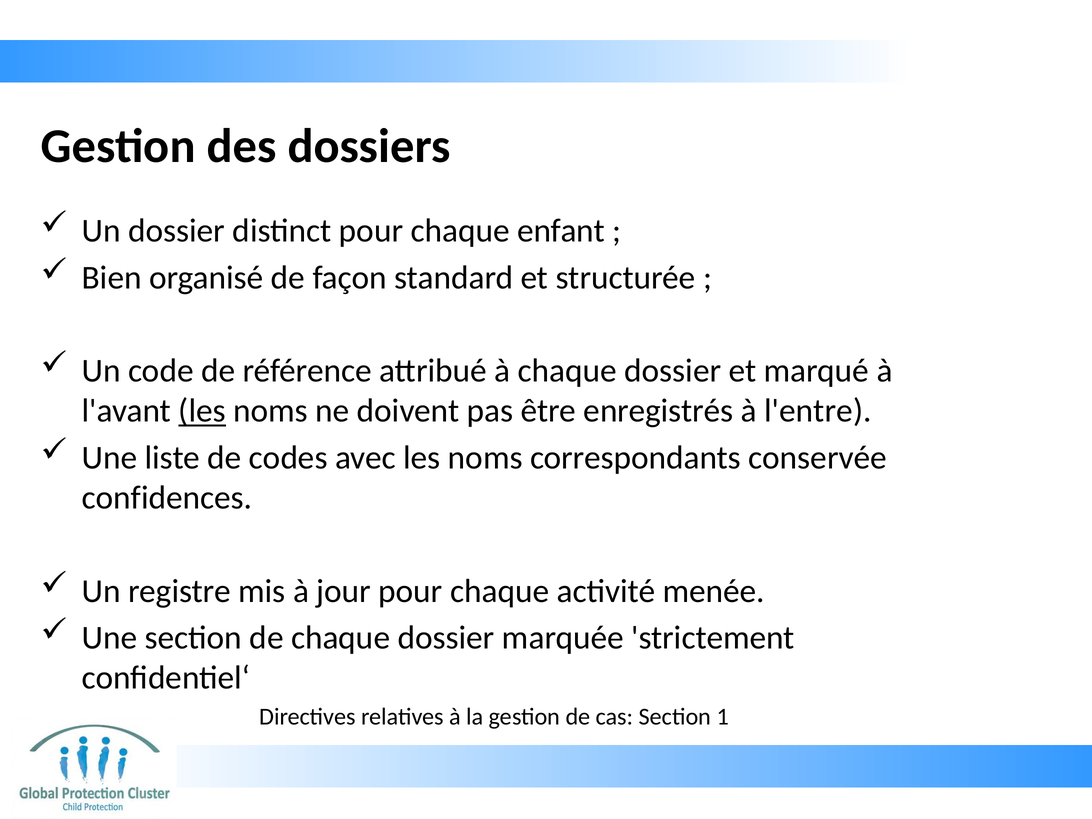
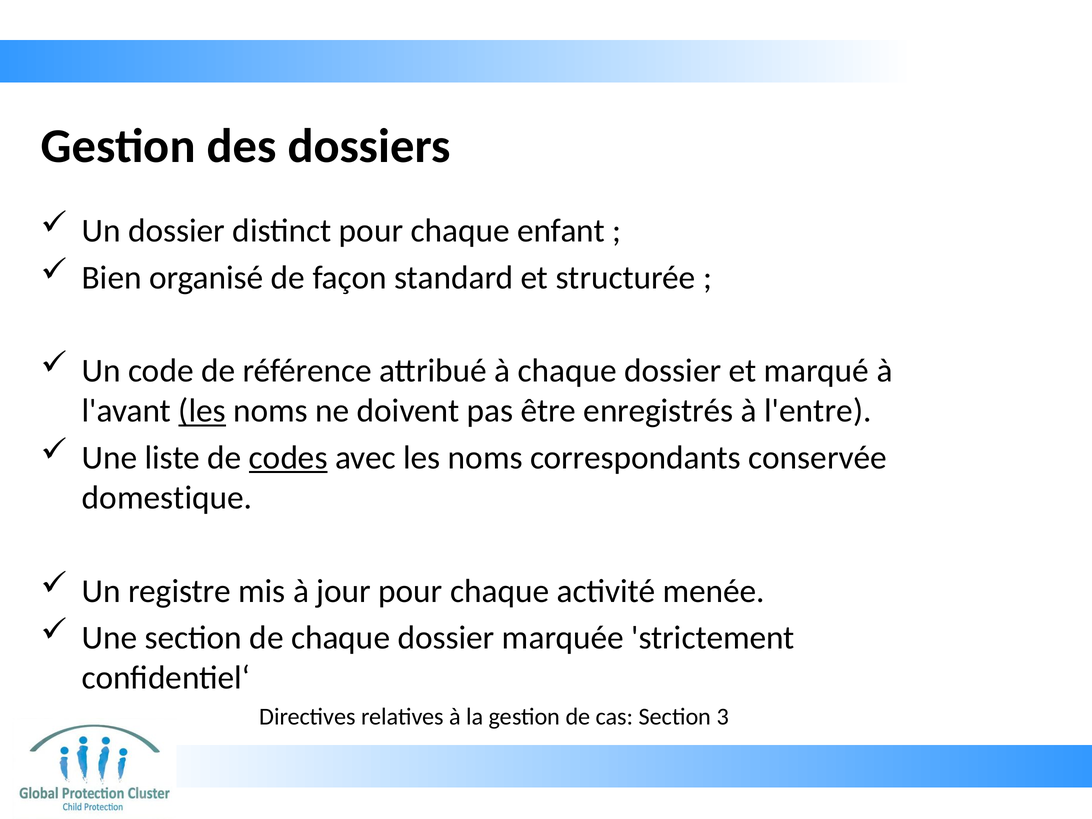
codes underline: none -> present (288, 458)
confidences: confidences -> domestique (167, 498)
1: 1 -> 3 (723, 717)
